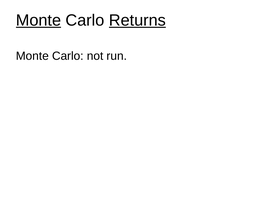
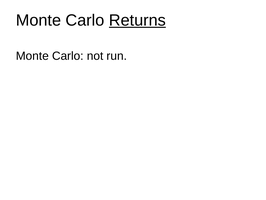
Monte underline: present -> none (38, 20)
